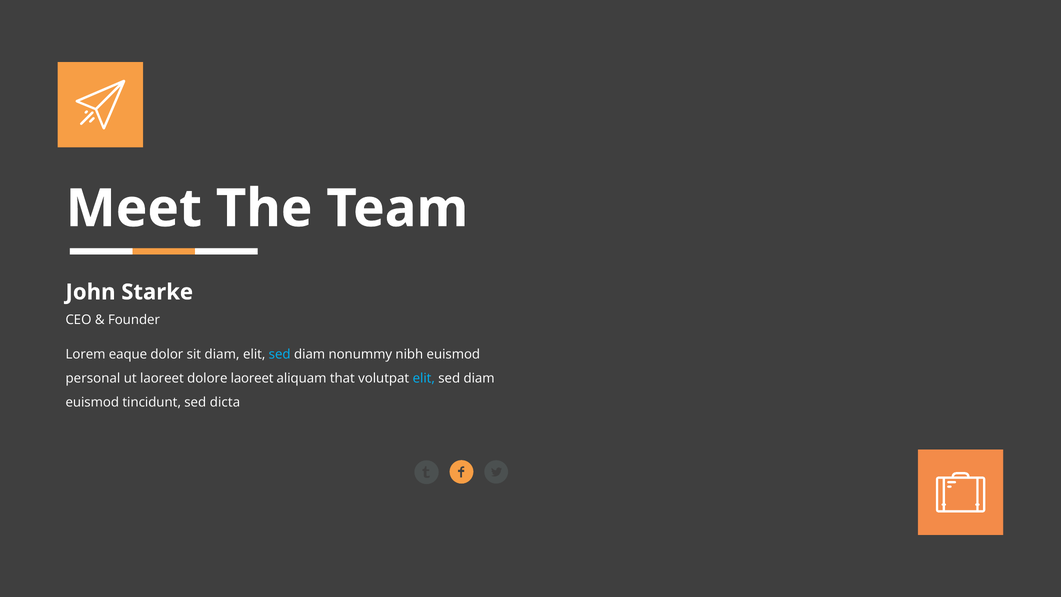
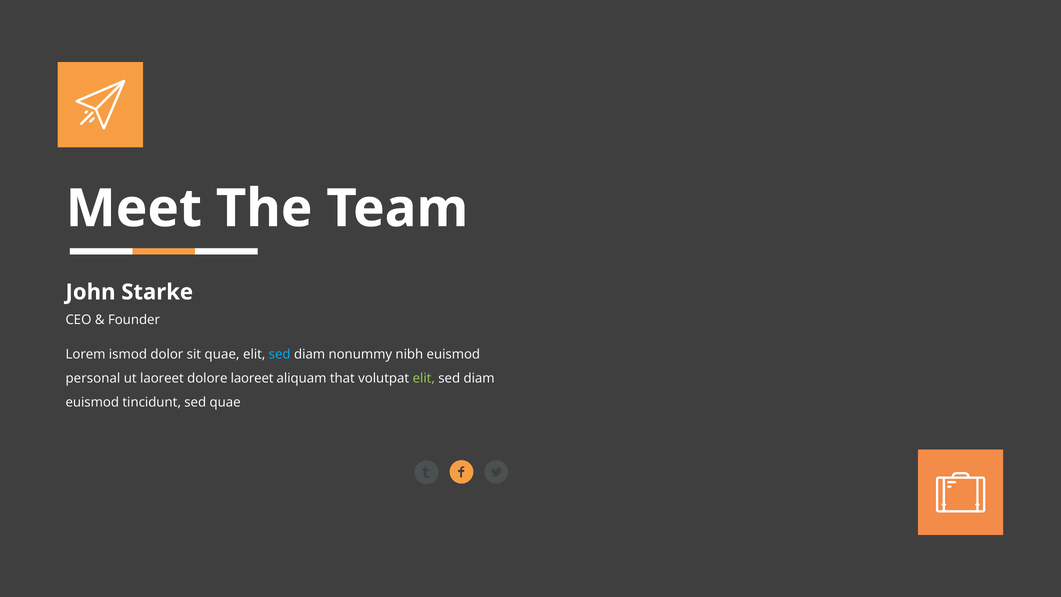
eaque: eaque -> ismod (128, 354)
sit diam: diam -> quae (222, 354)
elit colour: light blue -> light green (424, 378)
sed dicta: dicta -> quae (225, 402)
